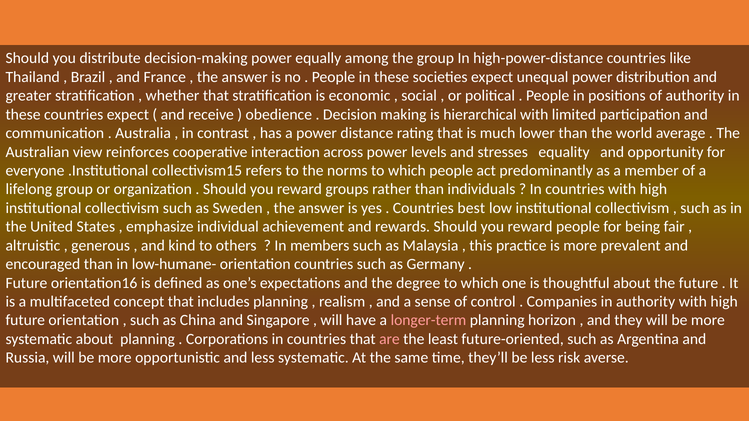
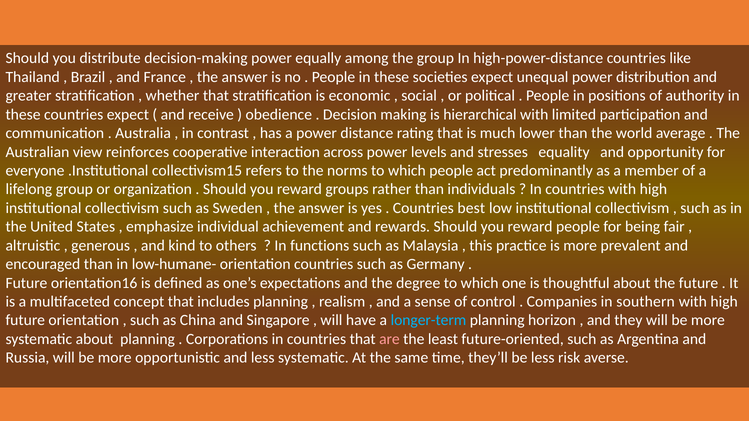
members: members -> functions (320, 246)
in authority: authority -> southern (646, 302)
longer-term colour: pink -> light blue (428, 321)
